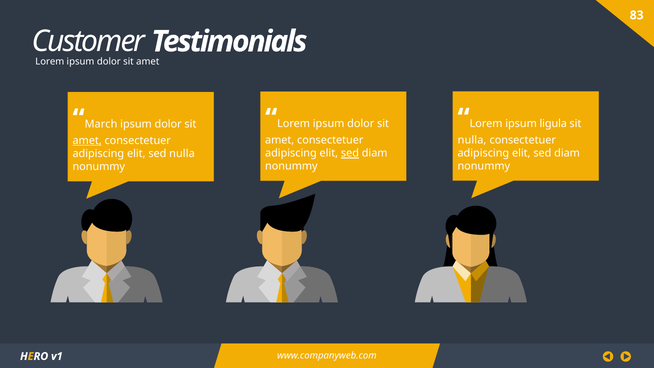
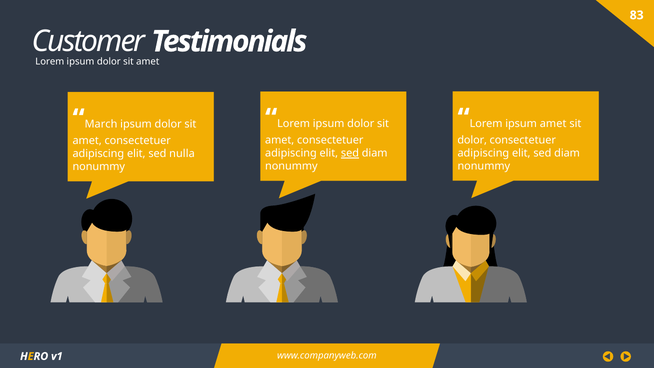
ipsum ligula: ligula -> amet (553, 124)
nulla: nulla -> dolor (472, 140)
amet underline: present -> none (87, 141)
